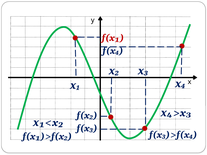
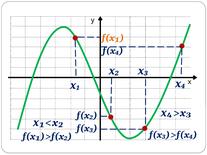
f(x₁ colour: red -> orange (113, 38)
